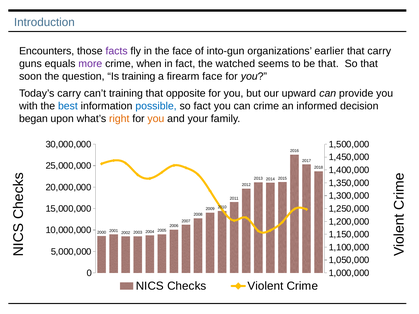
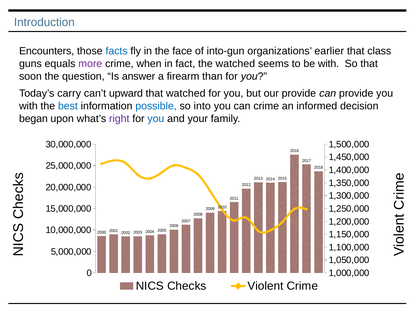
facts colour: purple -> blue (117, 51)
that carry: carry -> class (379, 51)
be that: that -> with (329, 64)
Is training: training -> answer (139, 76)
firearm face: face -> than (212, 76)
can’t training: training -> upward (126, 94)
that opposite: opposite -> watched (186, 94)
our upward: upward -> provide (299, 94)
so fact: fact -> into (202, 106)
right colour: orange -> purple (119, 119)
you colour: orange -> blue (156, 119)
